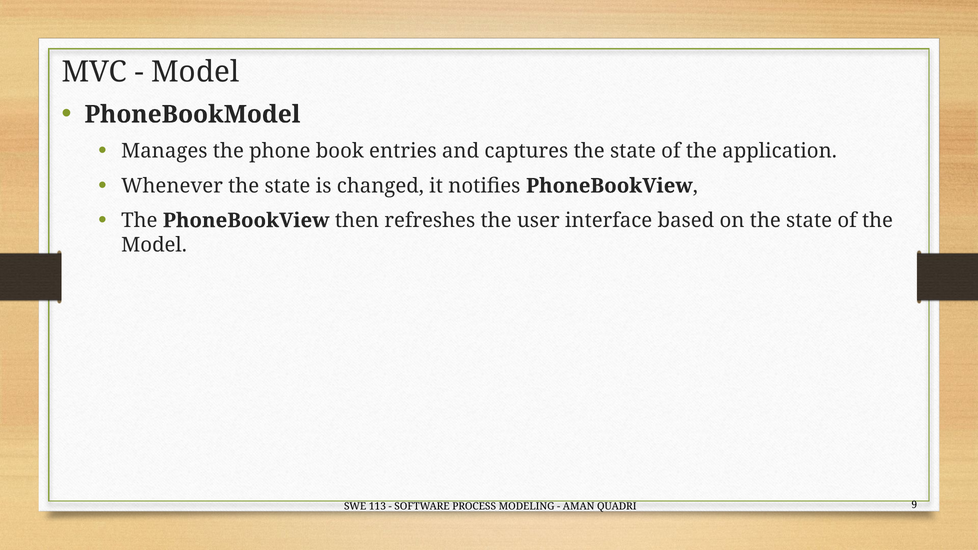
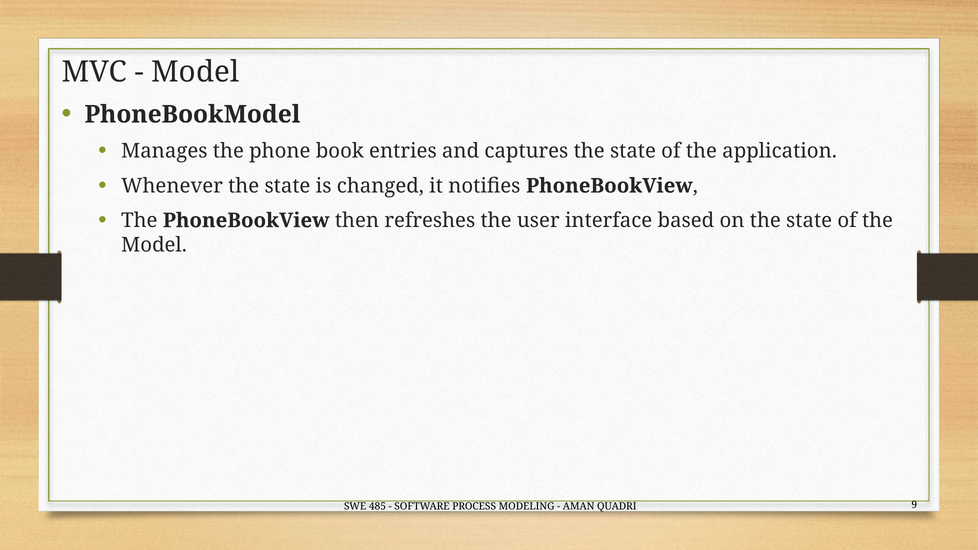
113: 113 -> 485 (377, 506)
